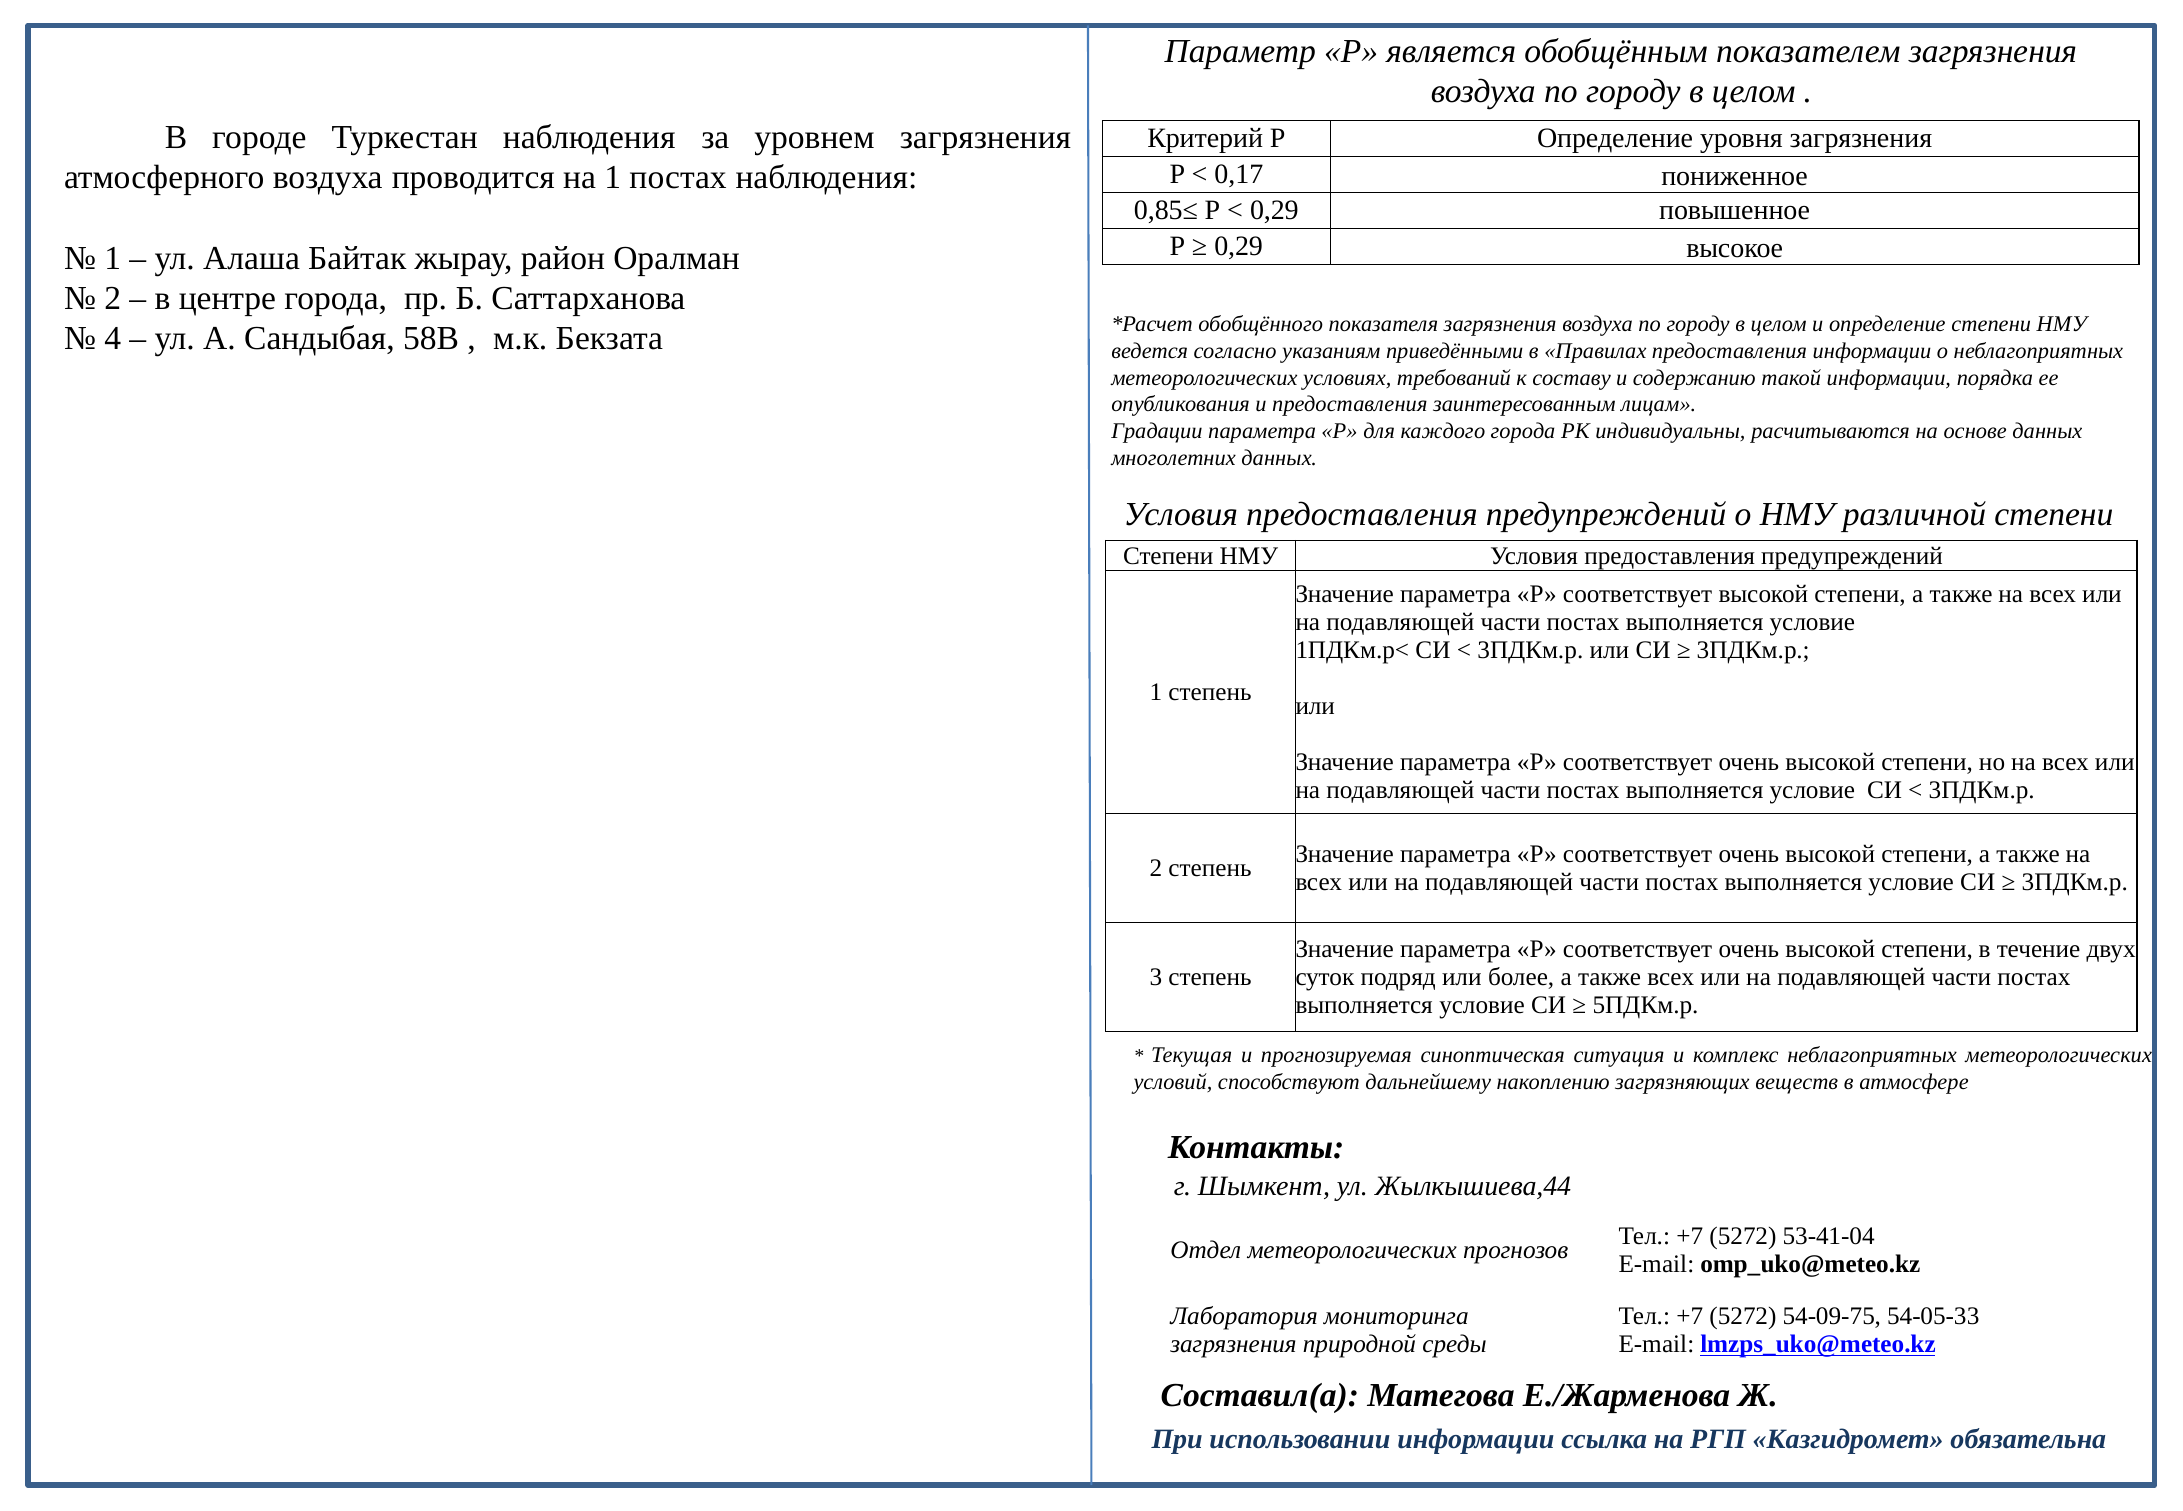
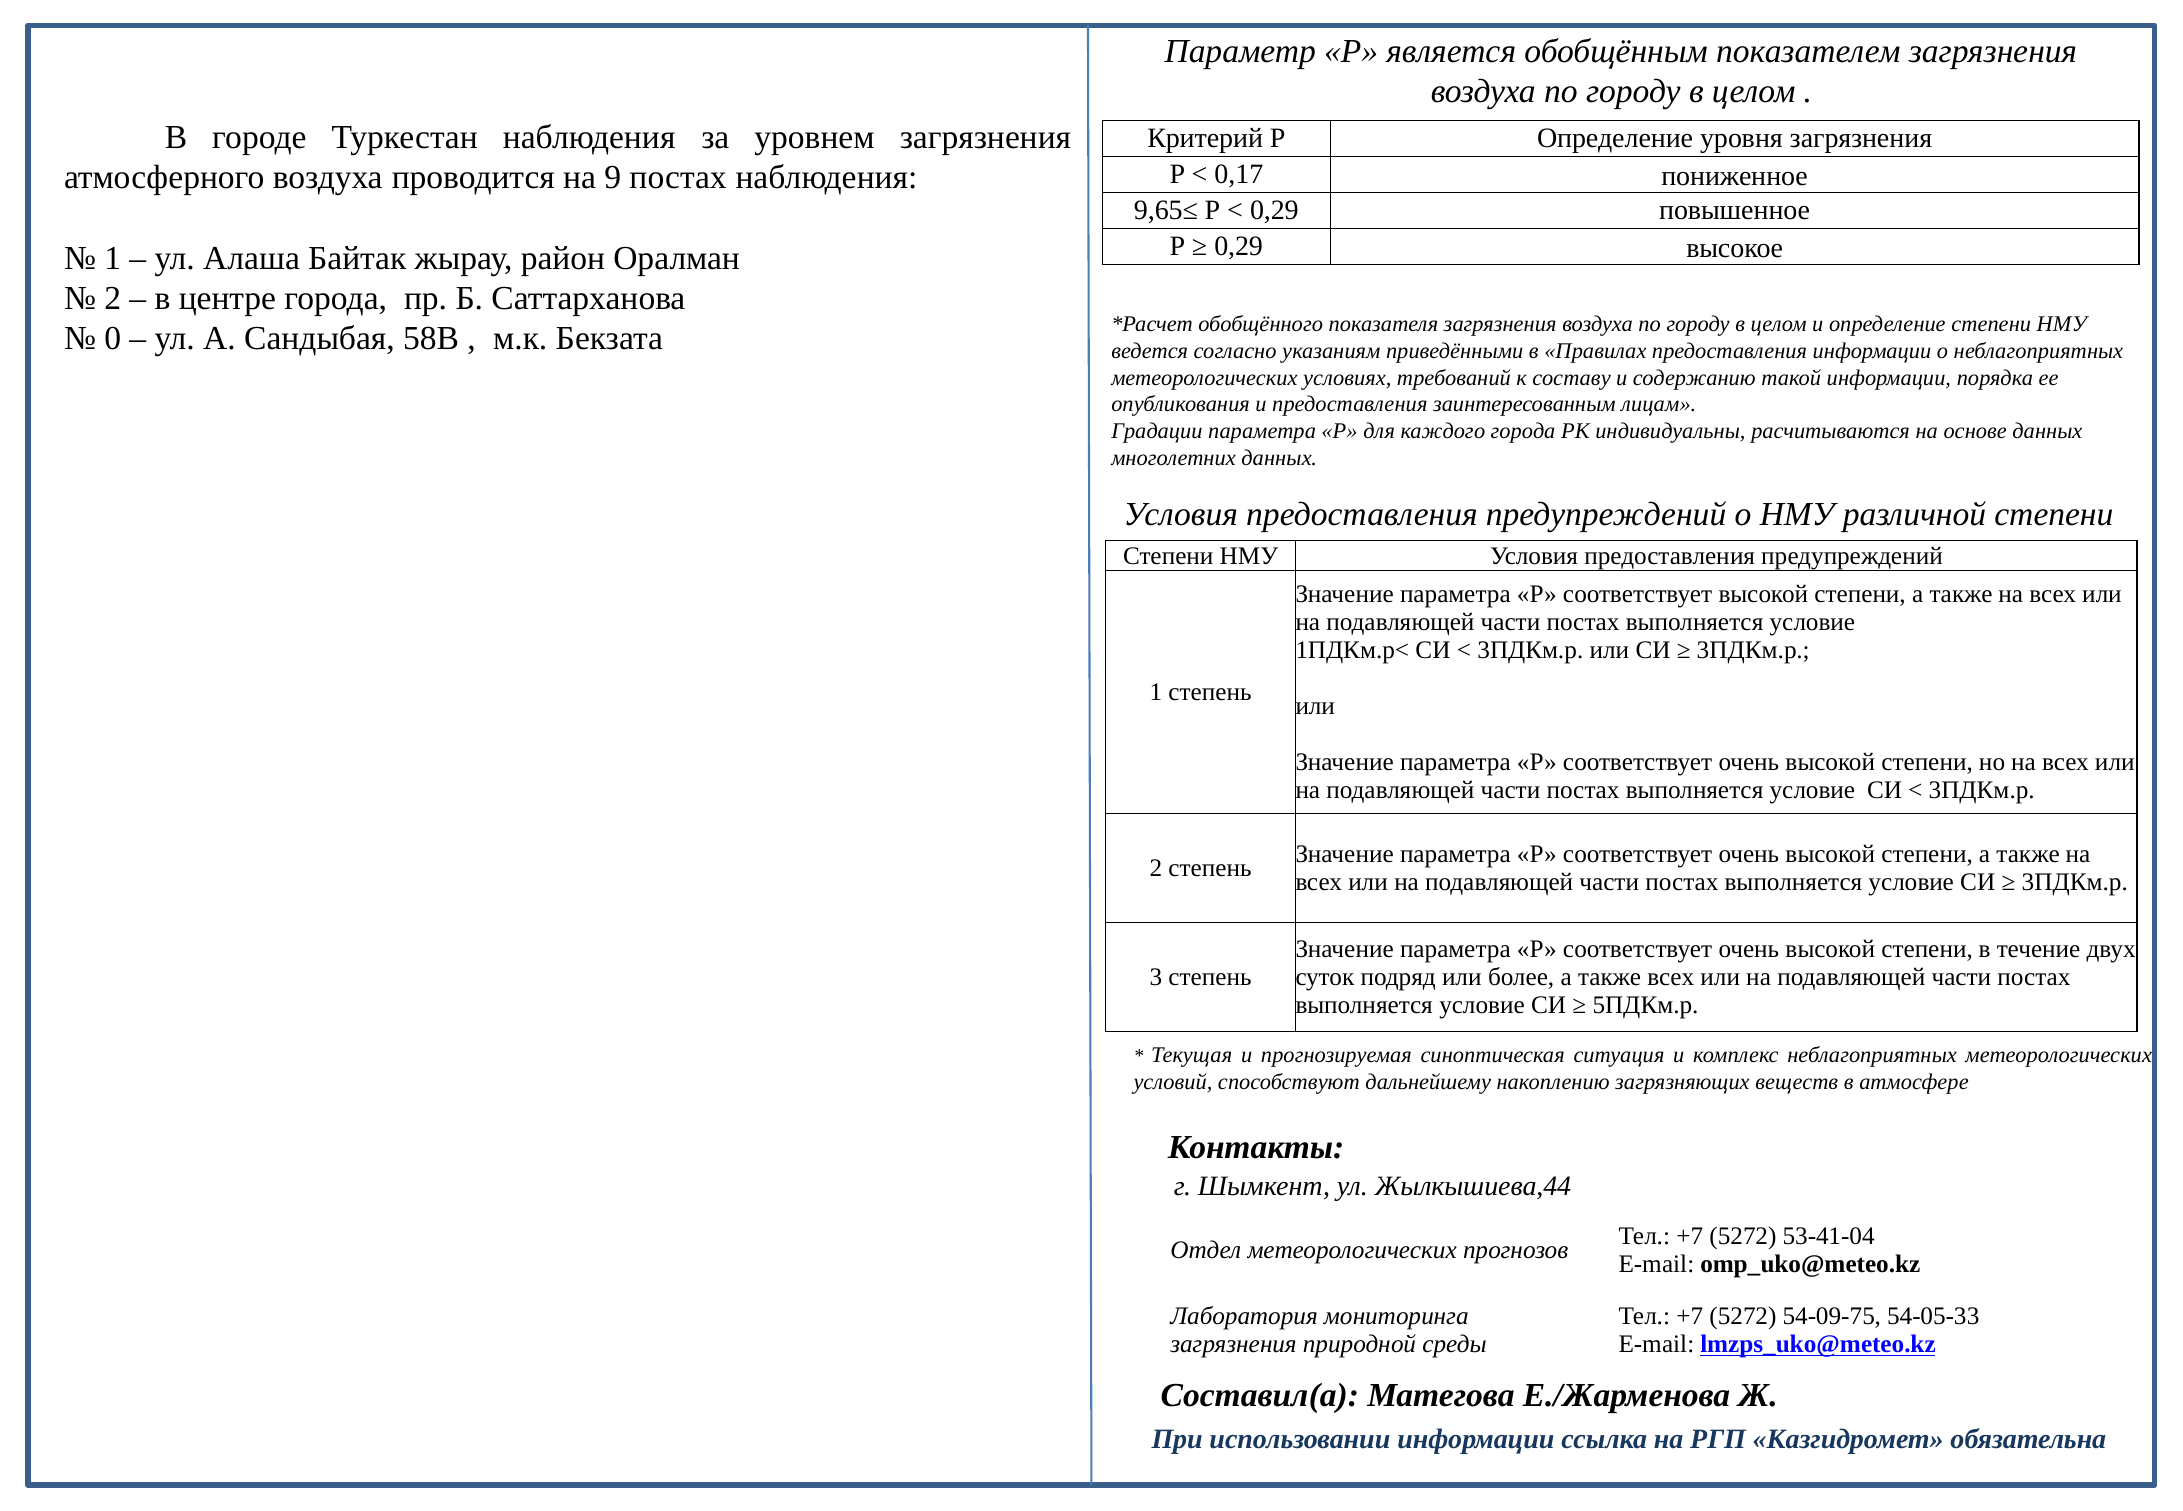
на 1: 1 -> 9 (613, 178)
0,85≤: 0,85≤ -> 9,65≤ (1166, 211)
4: 4 -> 0 (113, 339)
